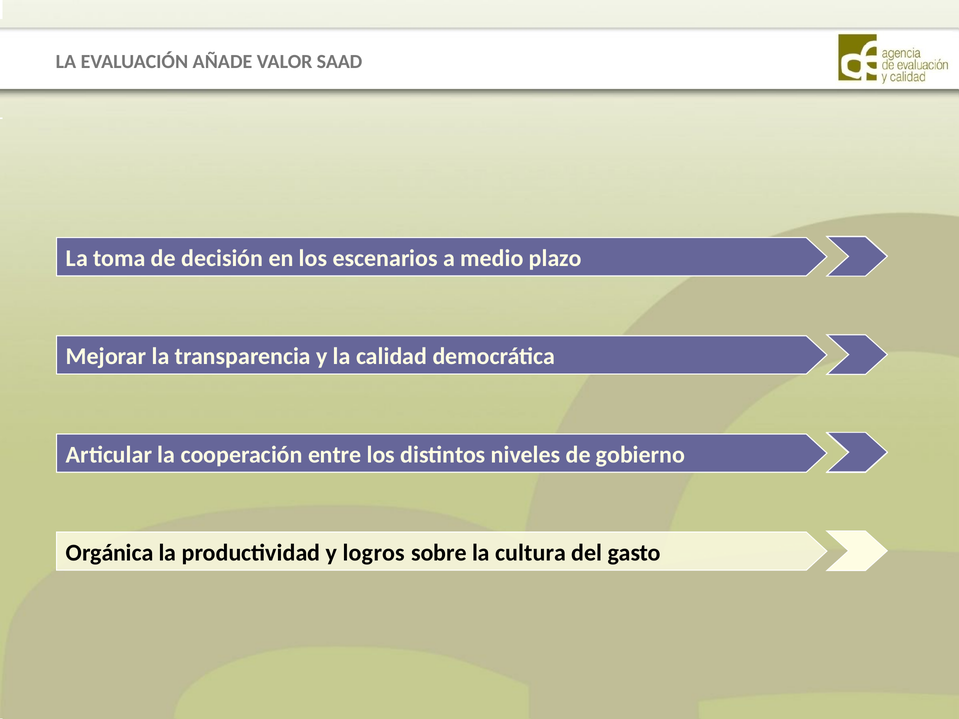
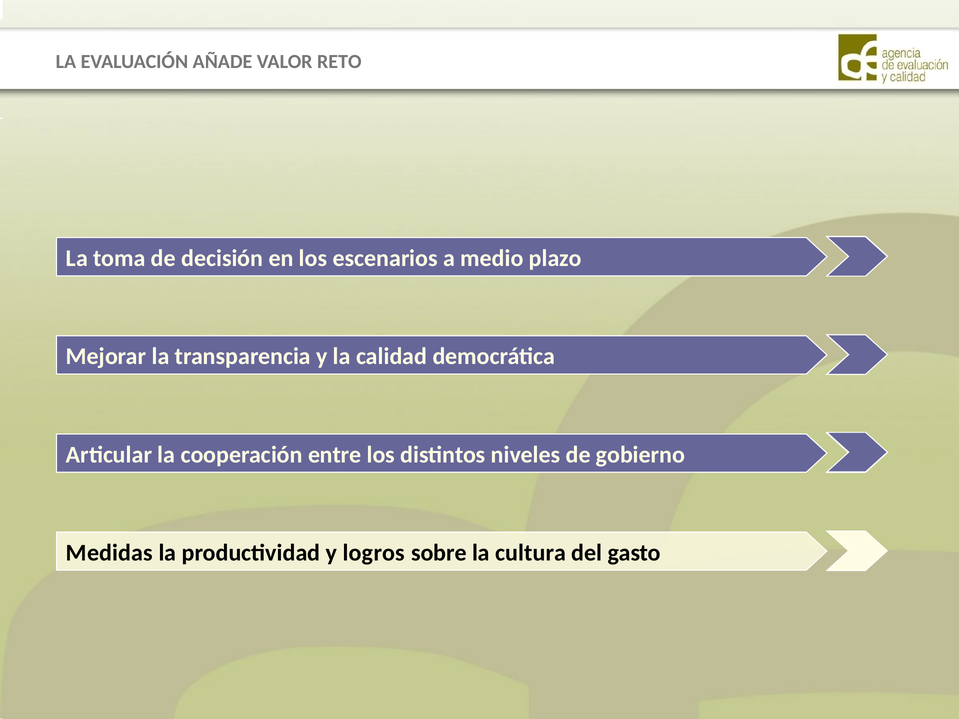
SAAD: SAAD -> RETO (339, 62)
Orgánica: Orgánica -> Medidas (110, 553)
